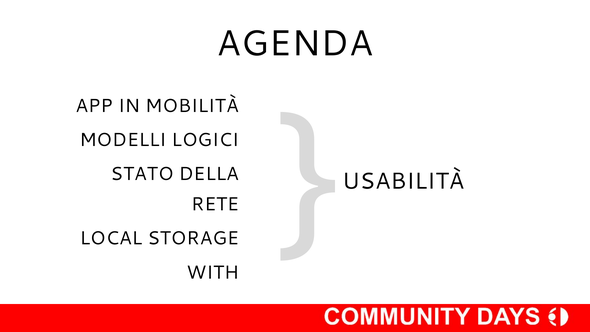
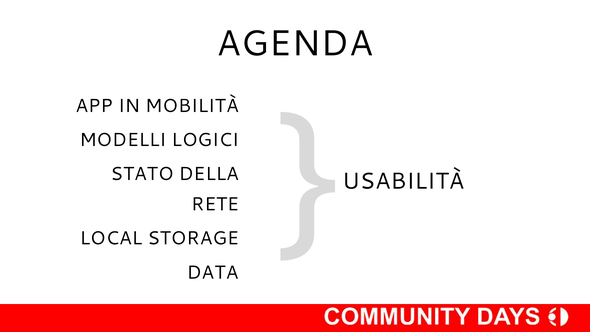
WITH: WITH -> DATA (213, 272)
